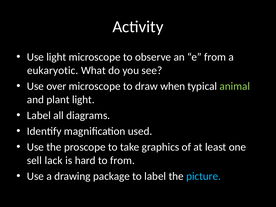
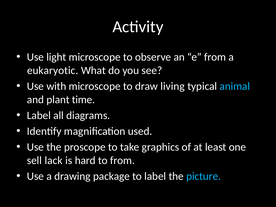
over: over -> with (56, 86)
when: when -> living (173, 86)
animal colour: light green -> light blue (235, 86)
plant light: light -> time (83, 100)
